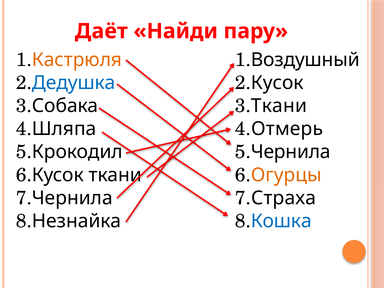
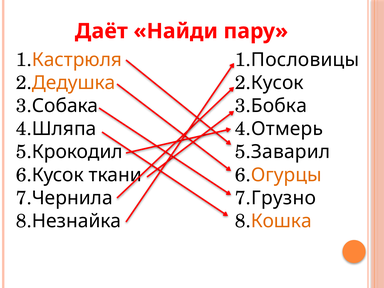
Воздушный: Воздушный -> Пословицы (305, 60)
Дедушка colour: blue -> orange (74, 83)
Ткани: Ткани -> Бобка (279, 106)
Чернила: Чернила -> Заварил (291, 152)
Страха: Страха -> Грузно (284, 198)
Кошка colour: blue -> orange (281, 221)
